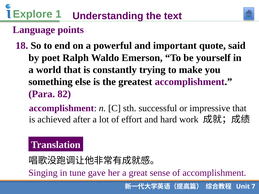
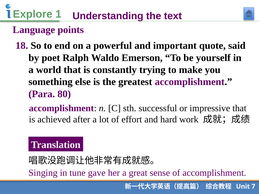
82: 82 -> 80 (64, 94)
